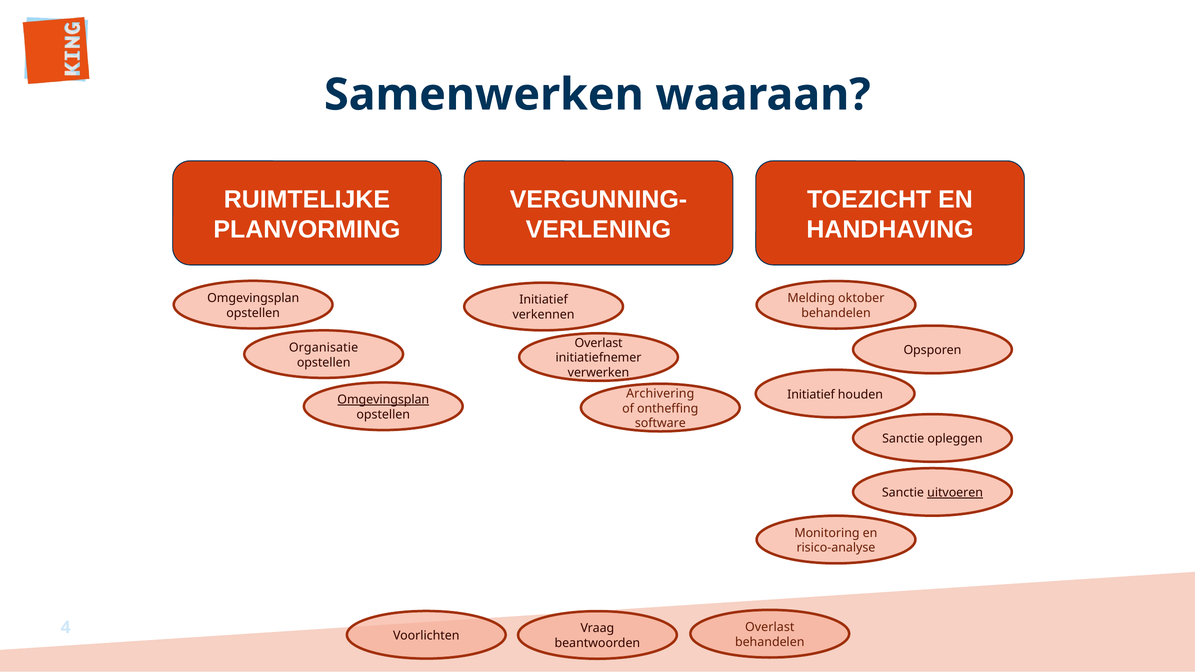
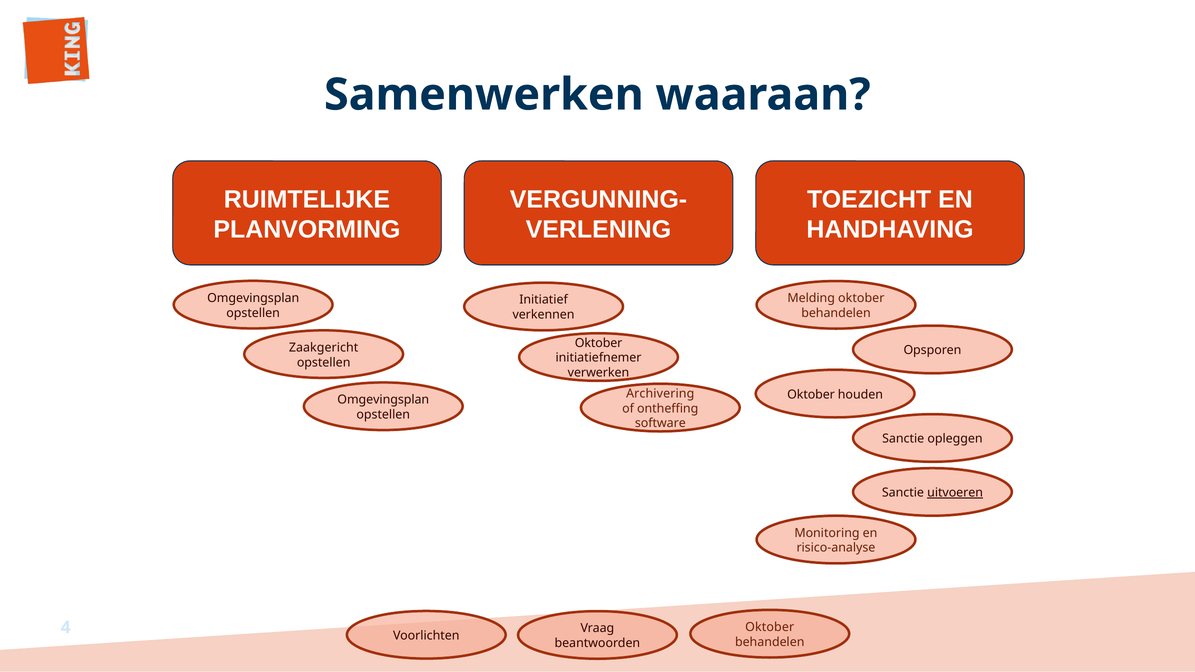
Overlast: Overlast -> Oktober (599, 343)
Organisatie: Organisatie -> Zaakgericht (324, 348)
Initiatief: Initiatief -> Oktober (811, 395)
Omgevingsplan underline: present -> none (383, 400)
Overlast: Overlast -> Oktober (770, 627)
